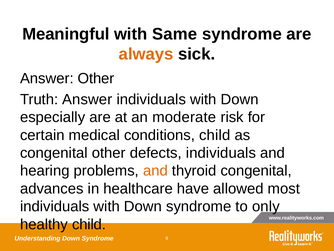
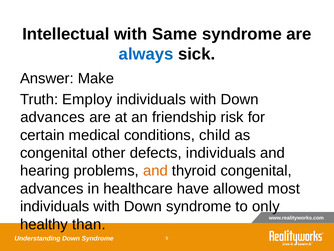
Meaningful: Meaningful -> Intellectual (66, 34)
always colour: orange -> blue (146, 54)
Answer Other: Other -> Make (96, 78)
Truth Answer: Answer -> Employ (87, 99)
especially: especially -> advances (53, 117)
moderate: moderate -> friendship (184, 117)
healthy child: child -> than (89, 224)
